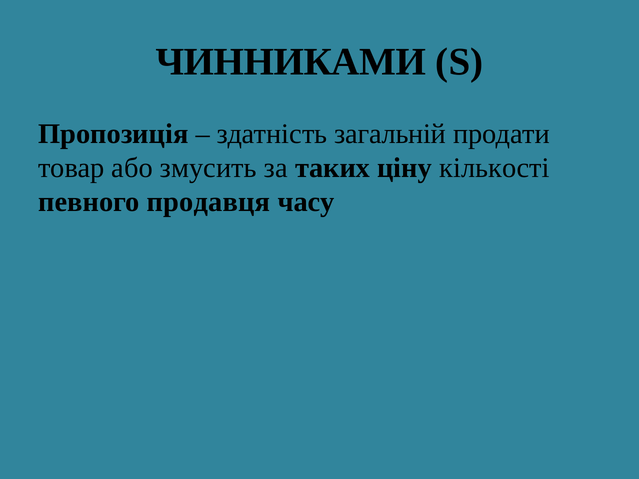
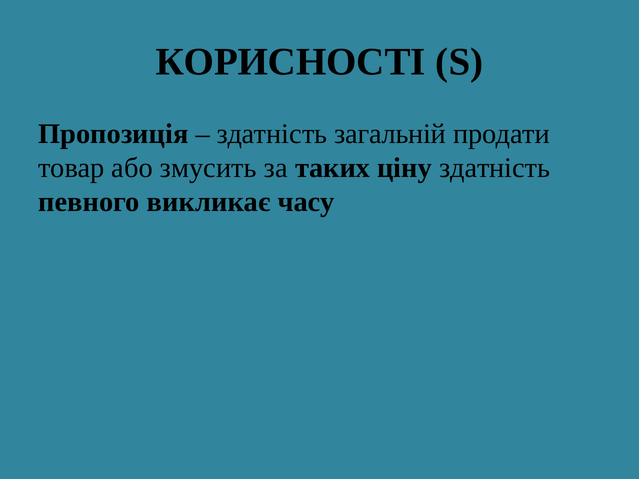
ЧИННИКАМИ: ЧИННИКАМИ -> КОРИСНОСТІ (291, 62)
ціну кількості: кількості -> здатність (495, 168)
продавця: продавця -> викликає (209, 202)
